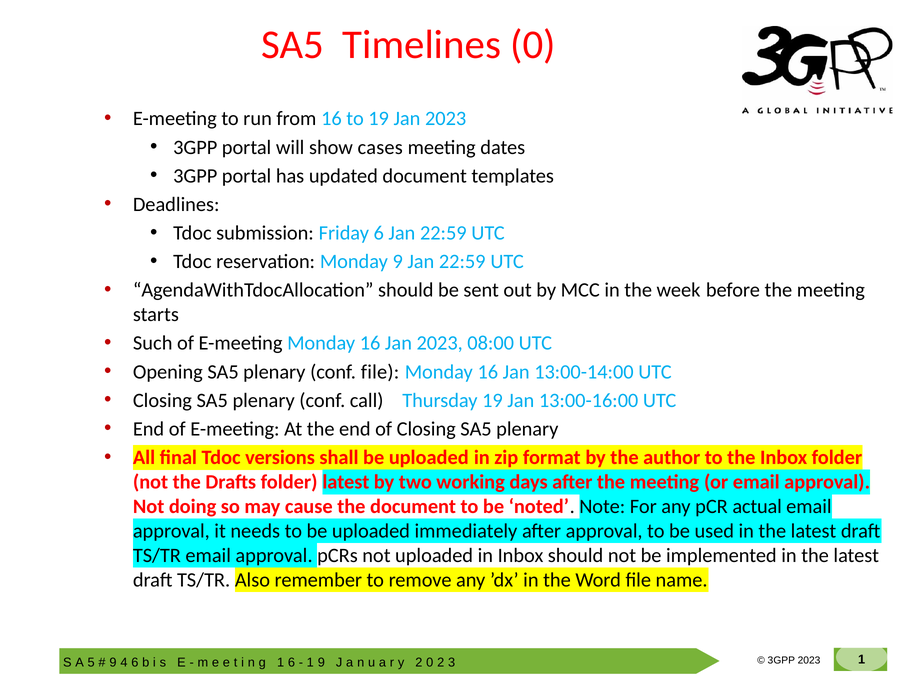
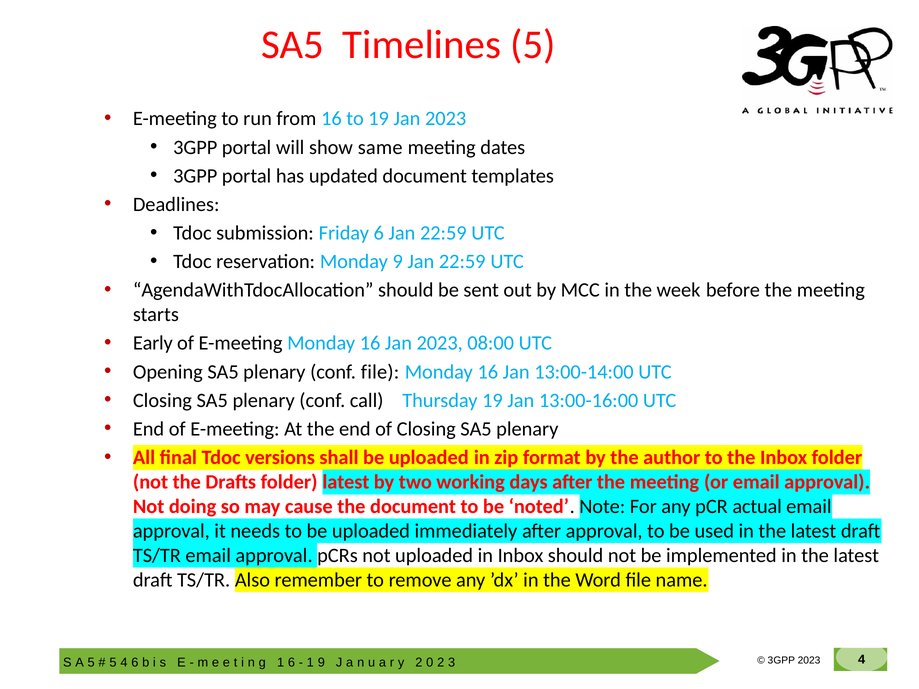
Timelines 0: 0 -> 5 (533, 45)
cases: cases -> same (380, 147)
Such: Such -> Early (153, 343)
9: 9 -> 5 (113, 663)
1: 1 -> 4 (862, 660)
